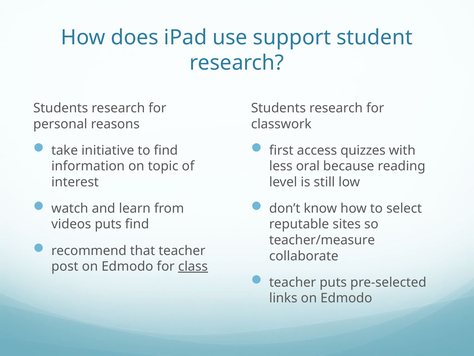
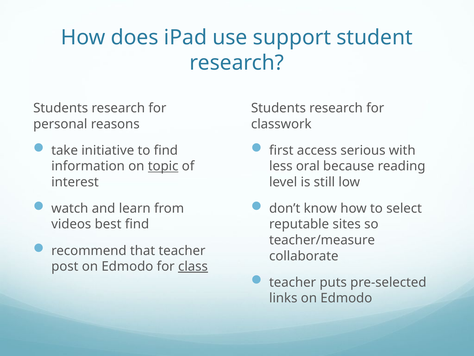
quizzes: quizzes -> serious (363, 150)
topic underline: none -> present (163, 166)
videos puts: puts -> best (108, 224)
